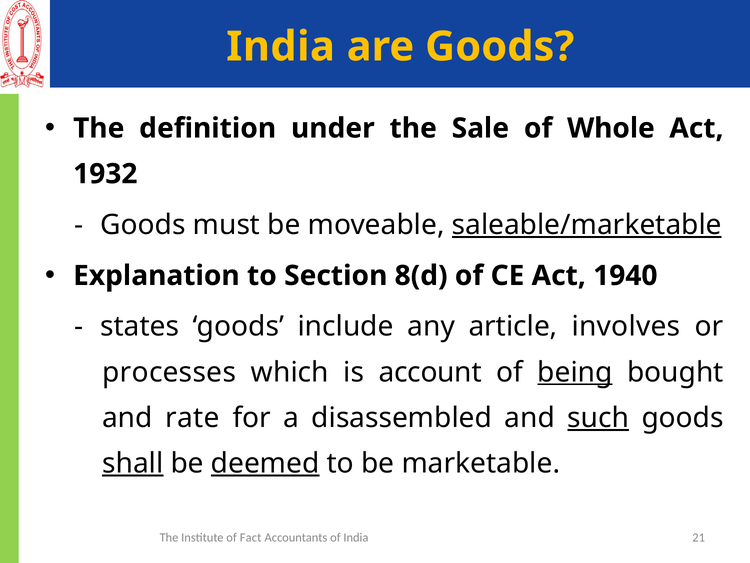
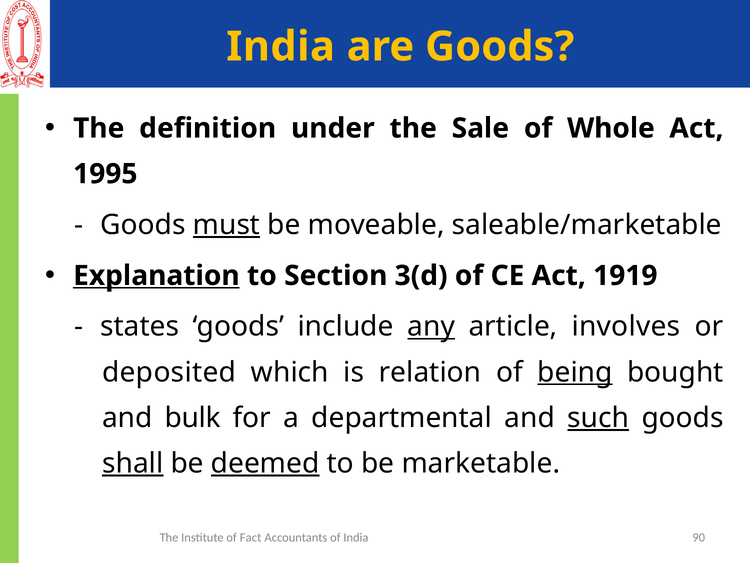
1932: 1932 -> 1995 (105, 174)
must underline: none -> present (227, 225)
saleable/marketable underline: present -> none (587, 225)
Explanation underline: none -> present (156, 275)
8(d: 8(d -> 3(d (421, 275)
1940: 1940 -> 1919 (625, 275)
any underline: none -> present (431, 326)
processes: processes -> deposited (169, 372)
account: account -> relation (430, 372)
rate: rate -> bulk (193, 417)
disassembled: disassembled -> departmental (402, 417)
21: 21 -> 90 (699, 537)
